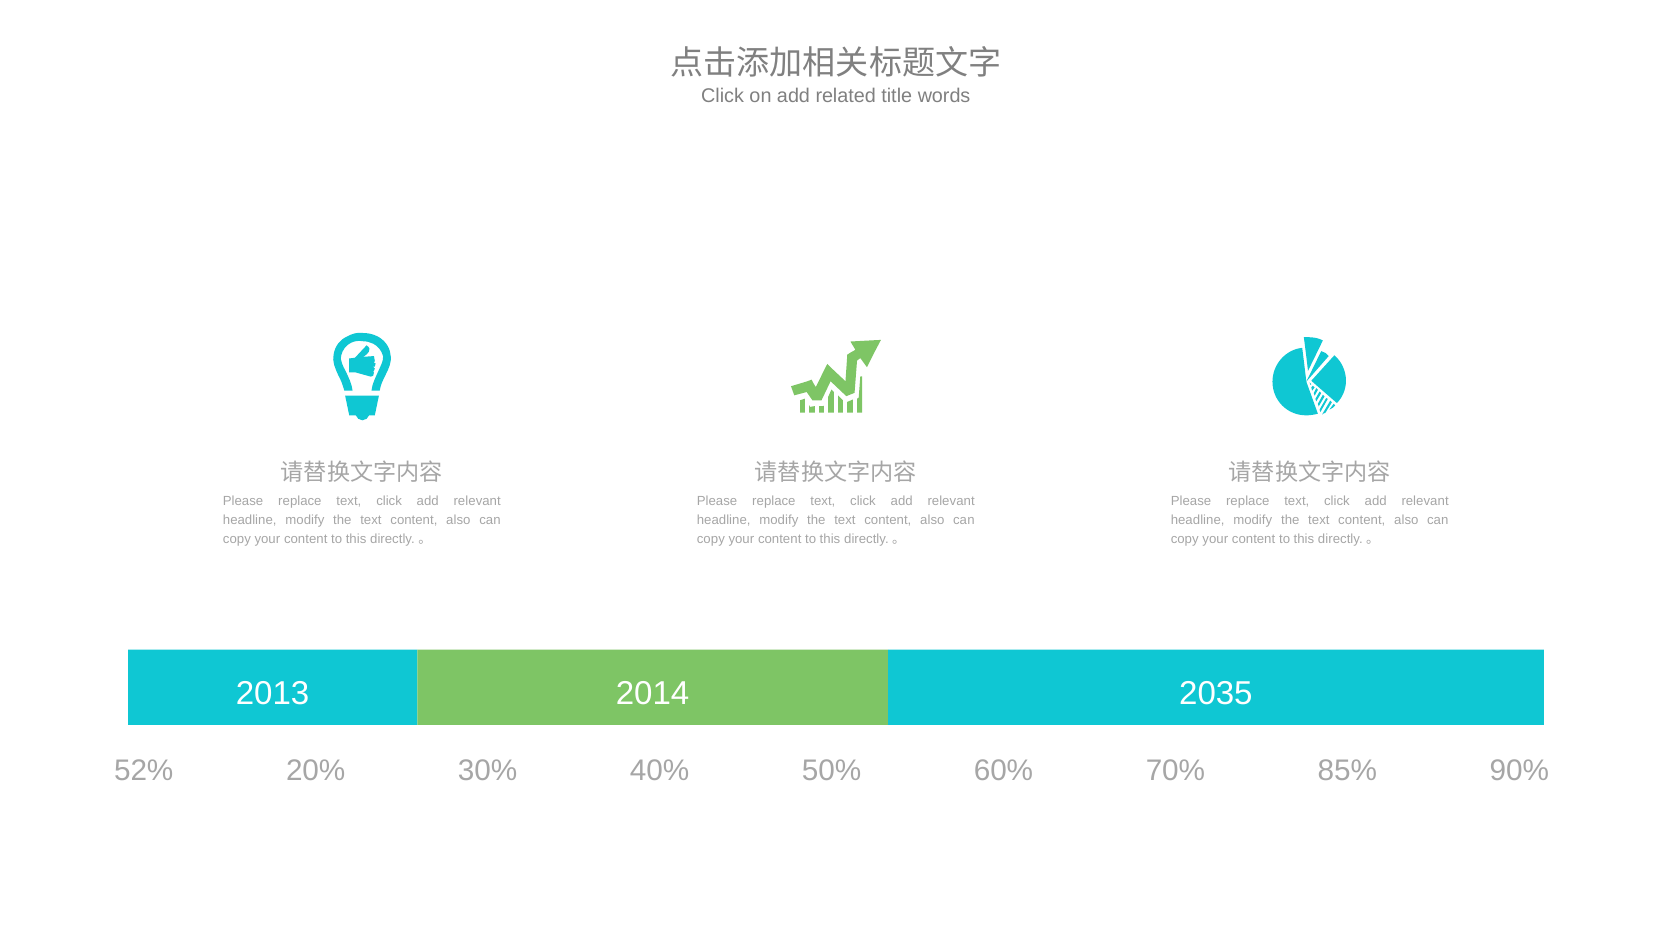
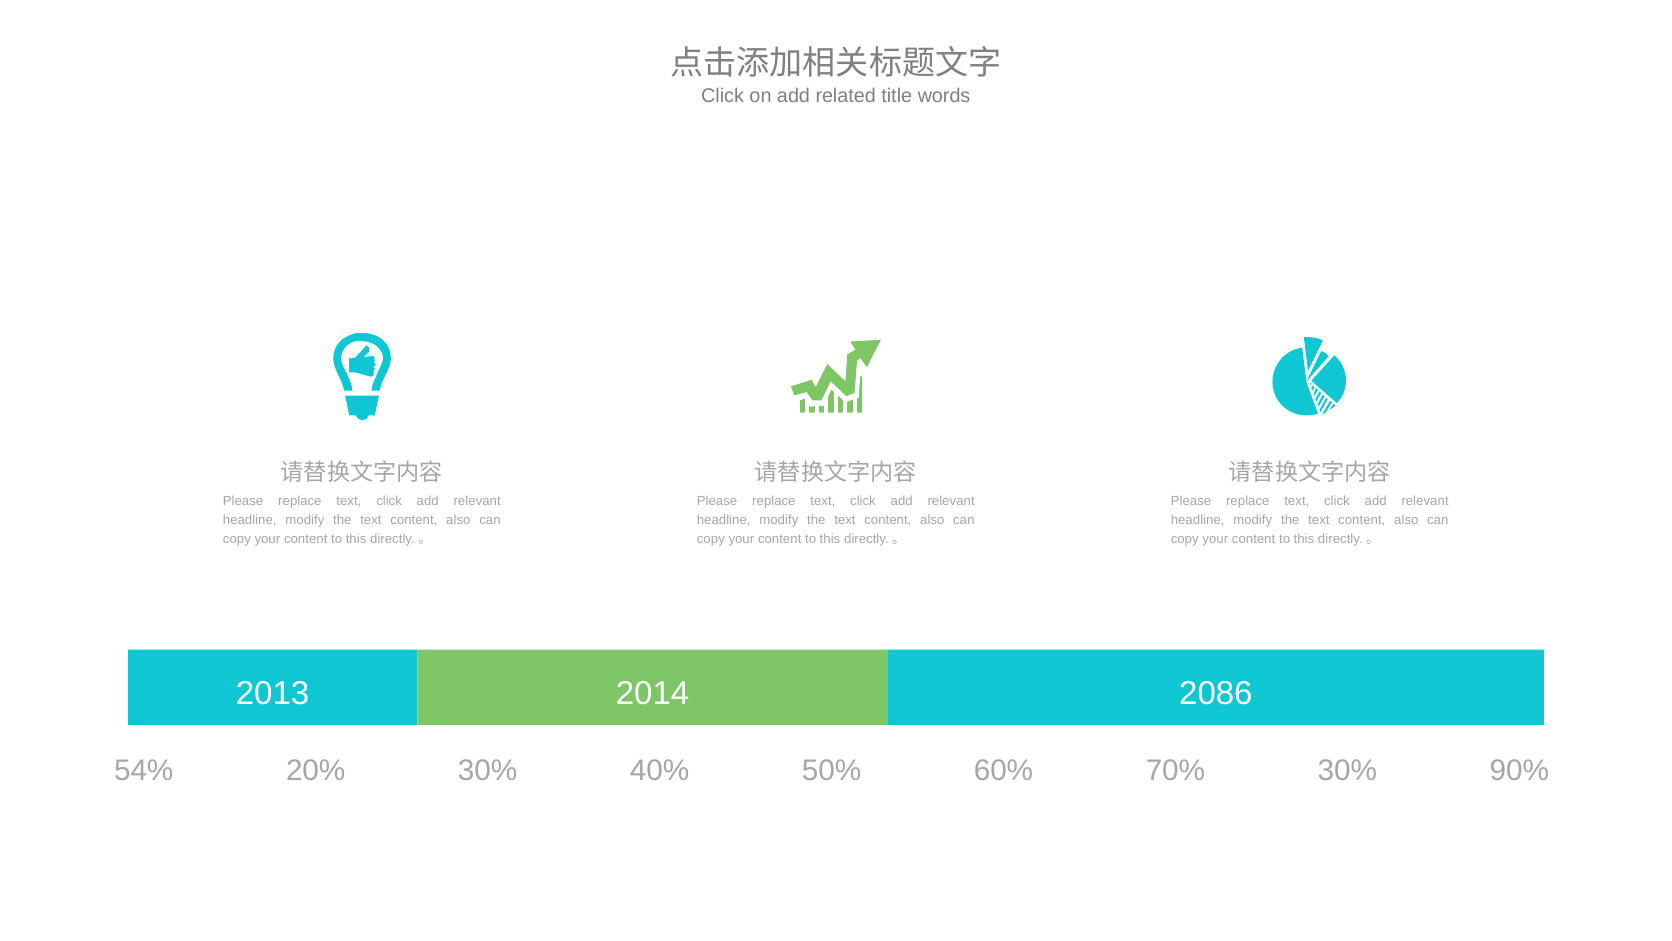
2035: 2035 -> 2086 (1216, 693)
52%: 52% -> 54% (144, 770)
70% 85%: 85% -> 30% (1347, 770)
